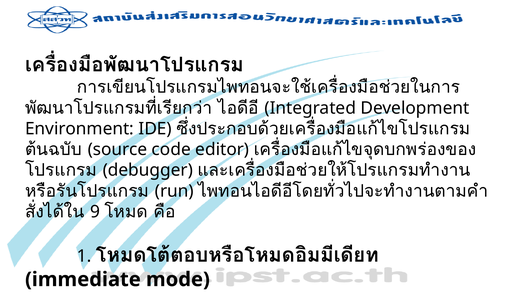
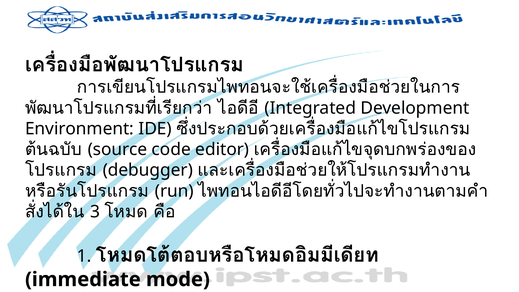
9: 9 -> 3 (95, 212)
